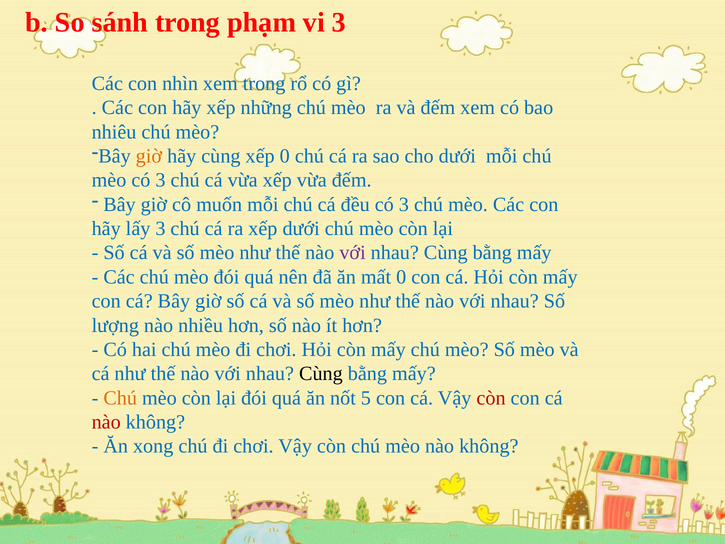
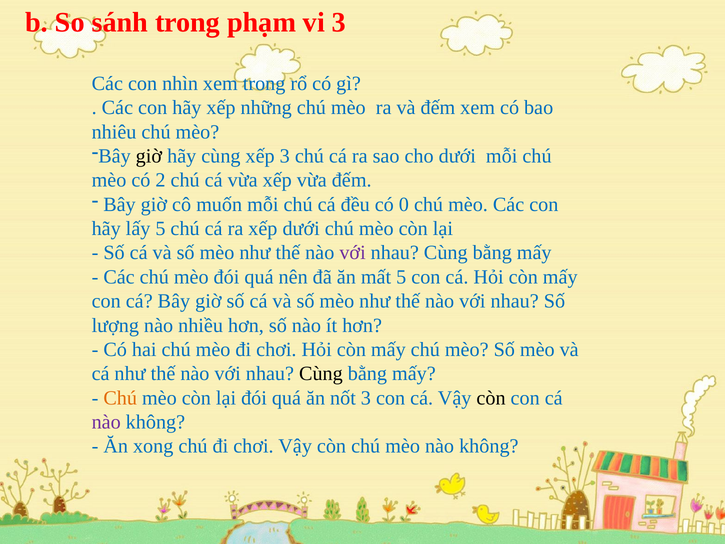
giờ colour: orange -> black (149, 156)
xếp 0: 0 -> 3 (285, 156)
mèo có 3: 3 -> 2 (160, 180)
đều có 3: 3 -> 0 (404, 204)
lấy 3: 3 -> 5 (160, 229)
mất 0: 0 -> 5 (401, 277)
nốt 5: 5 -> 3 (366, 398)
còn colour: red -> black (491, 398)
nào colour: red -> purple (106, 422)
